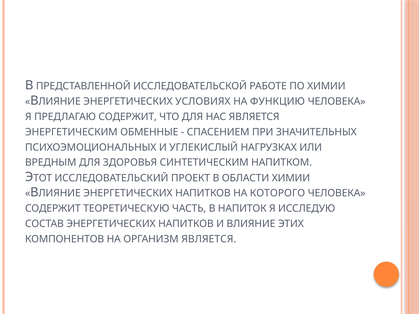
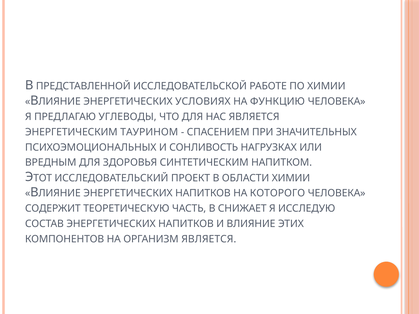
ПРЕДЛАГАЮ СОДЕРЖИТ: СОДЕРЖИТ -> УГЛЕВОДЫ (128, 117)
ОБМЕННЫЕ: ОБМЕННЫЕ -> ТАУРИНОМ (149, 132)
УГЛЕКИСЛЫЙ: УГЛЕКИСЛЫЙ -> СОНЛИВОСТЬ (204, 147)
НАПИТОК: НАПИТОК -> СНИЖАЕТ (242, 209)
